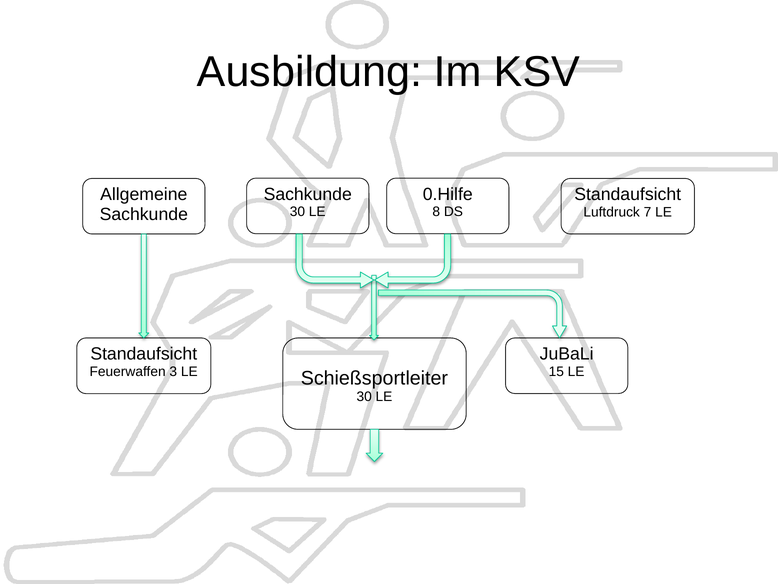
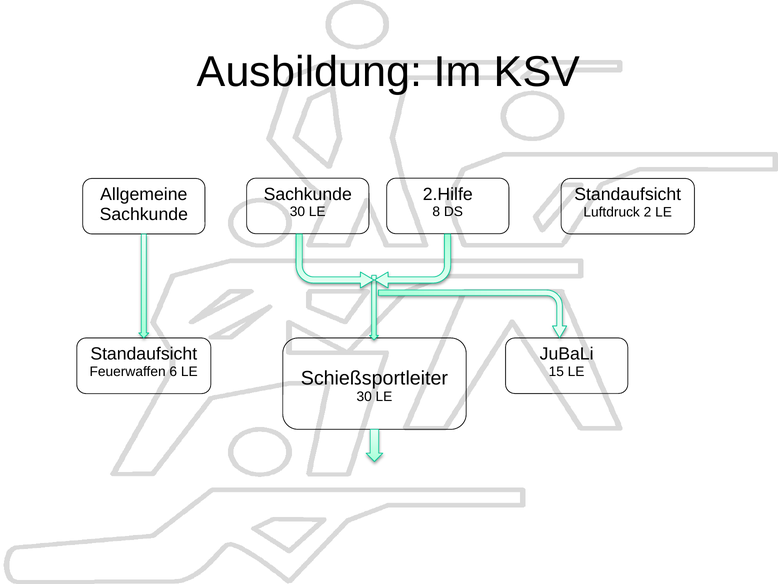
0.Hilfe: 0.Hilfe -> 2.Hilfe (448, 194)
7: 7 -> 2 (647, 212)
3: 3 -> 6 (173, 371)
